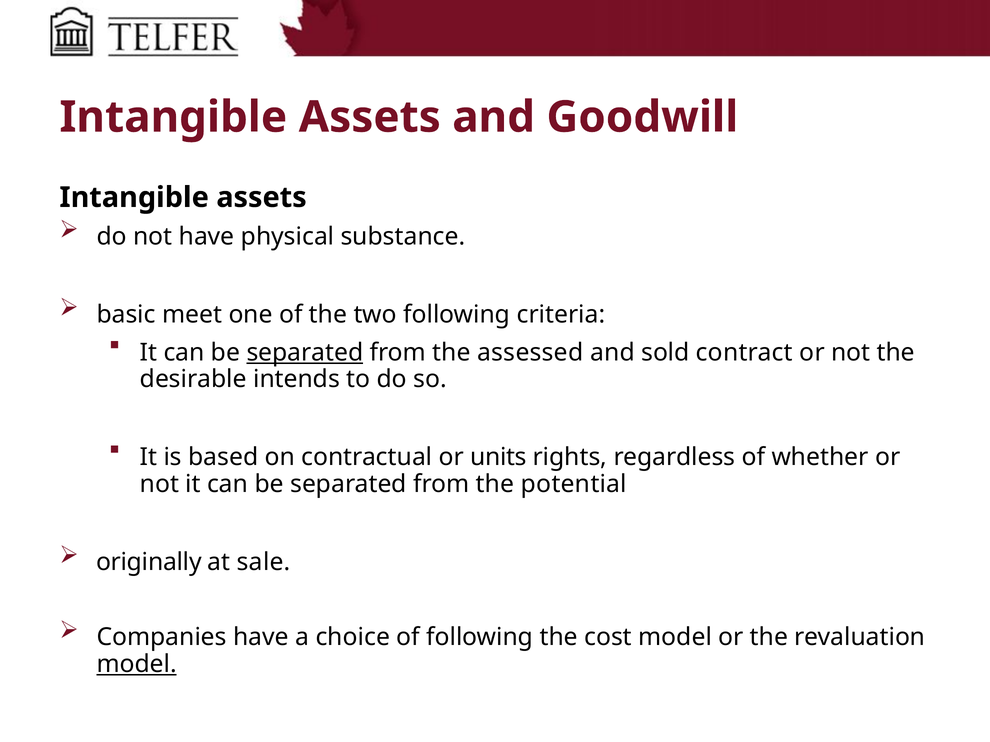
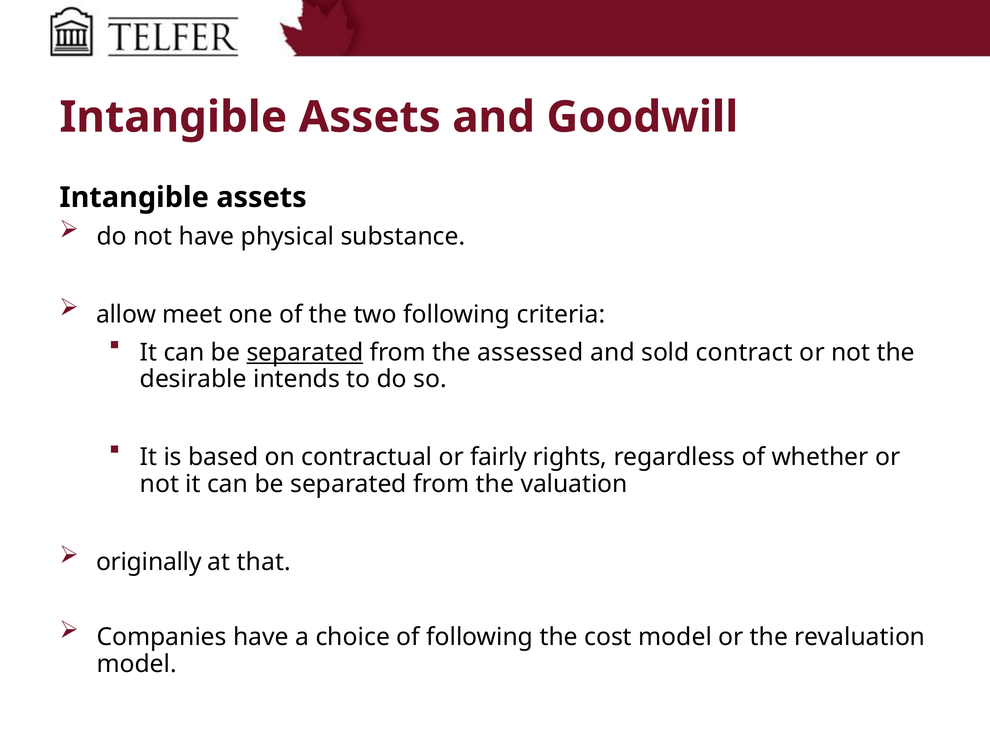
basic: basic -> allow (126, 315)
units: units -> fairly (498, 458)
potential: potential -> valuation (574, 484)
sale: sale -> that (264, 562)
model underline: present -> none (137, 664)
